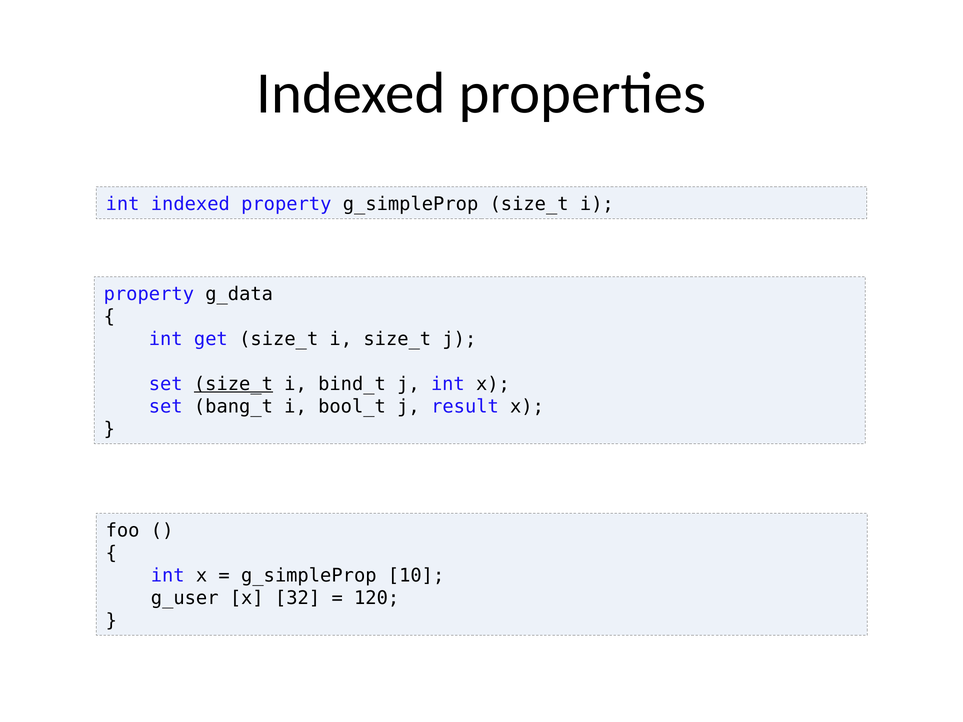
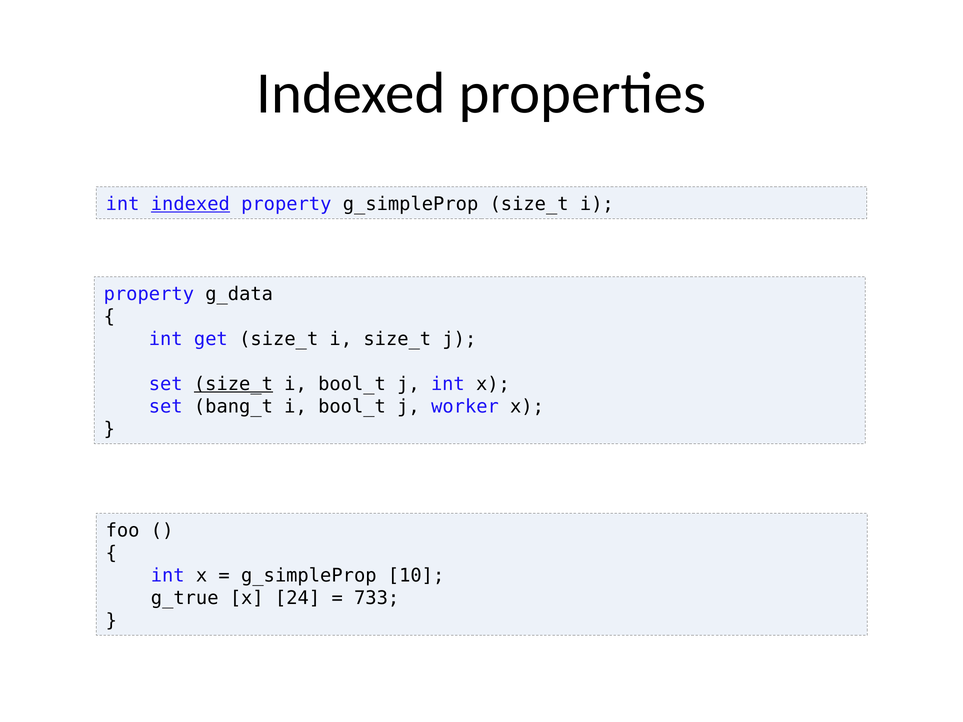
indexed underline: none -> present (190, 204)
bind_t: bind_t -> bool_t (352, 384)
result: result -> worker (465, 407)
g_user: g_user -> g_true (185, 598)
32: 32 -> 24 (298, 598)
120: 120 -> 733 (377, 598)
